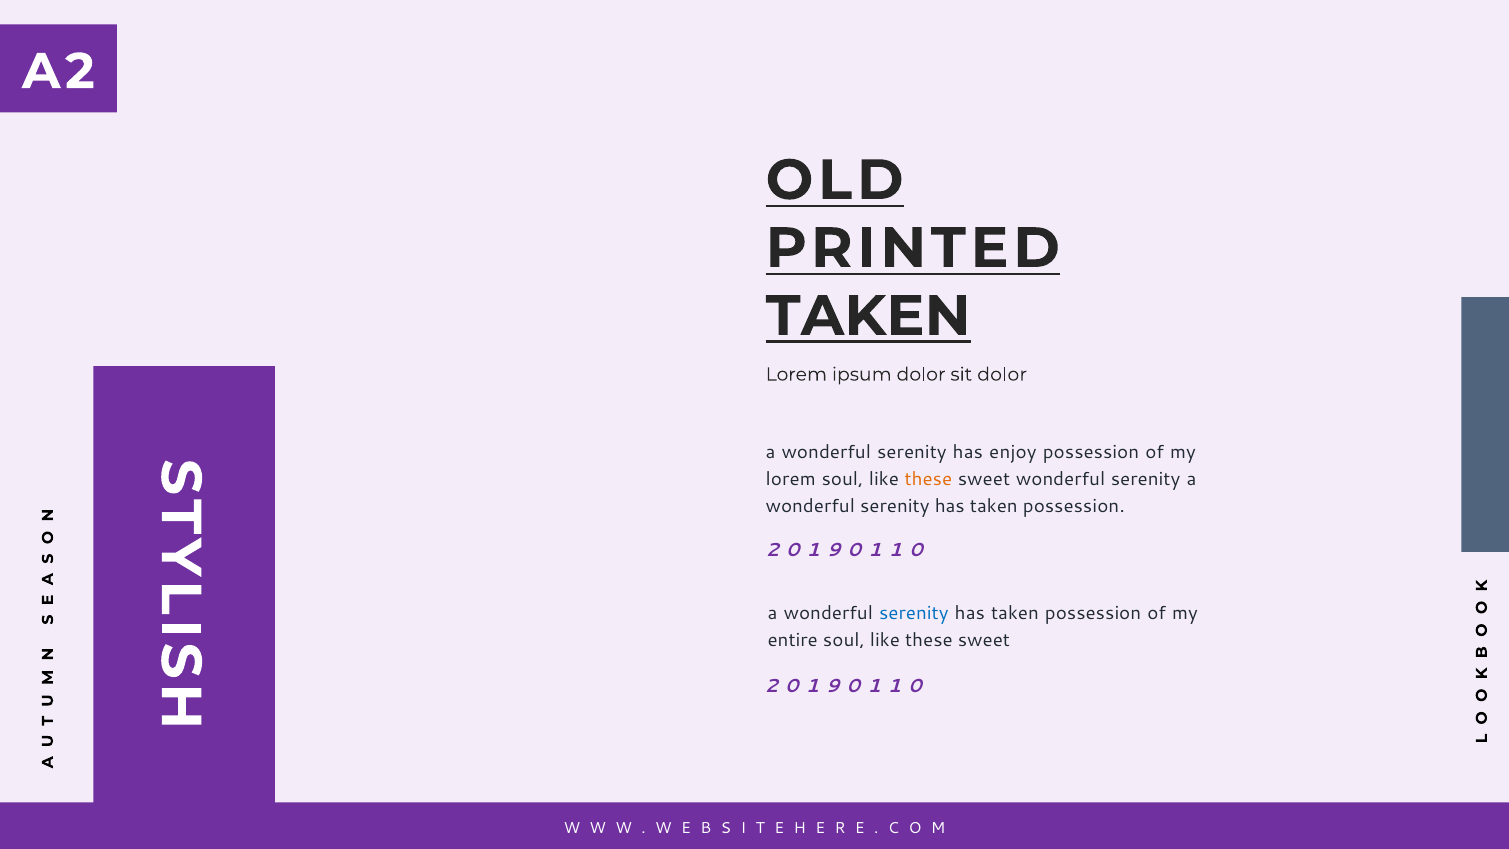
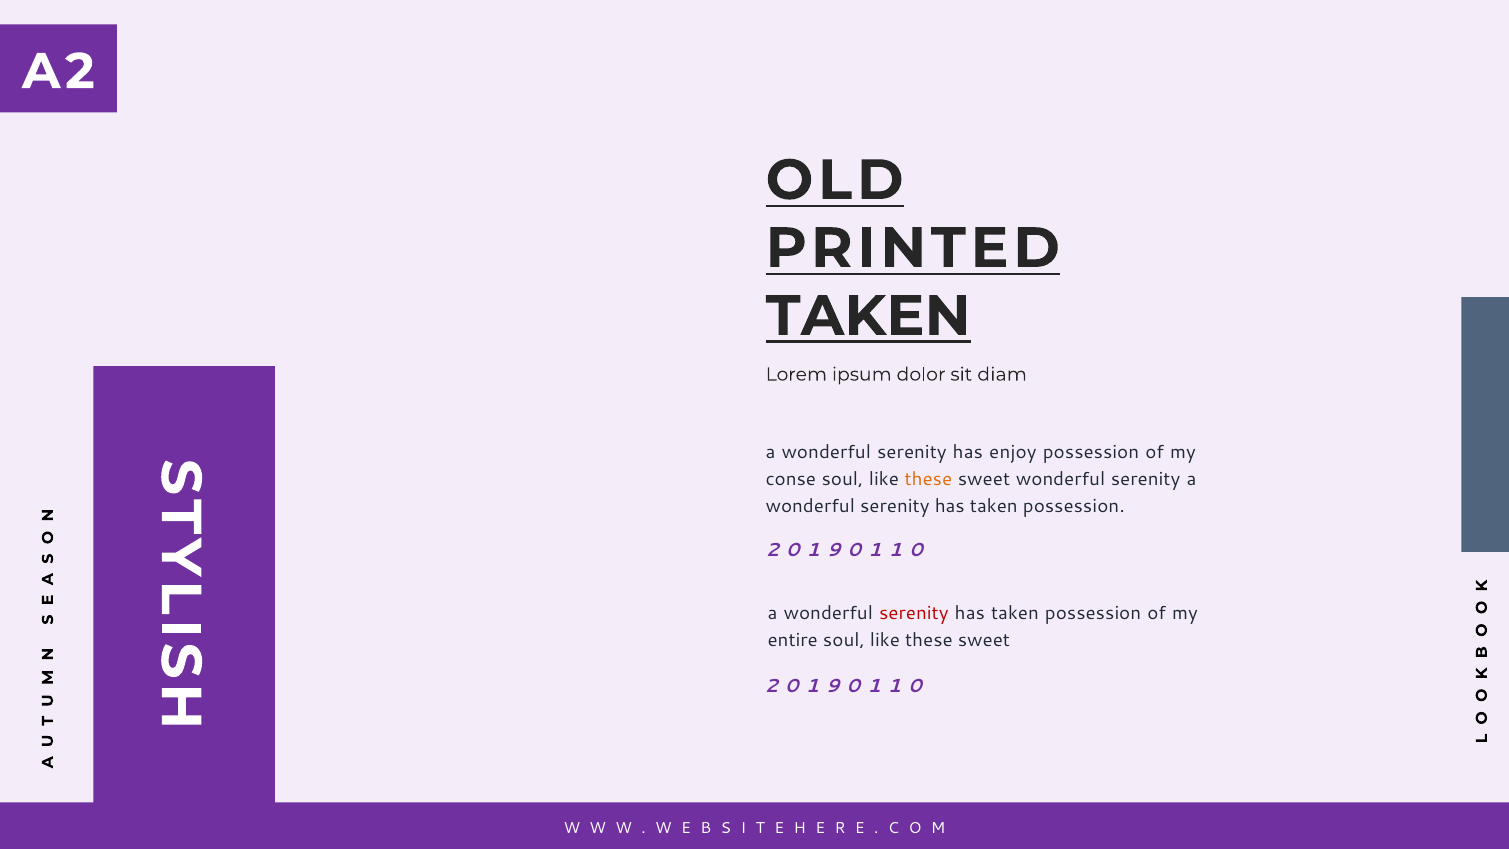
sit dolor: dolor -> diam (1002, 374)
lorem: lorem -> conse (791, 479)
serenity colour: blue -> red (914, 613)
